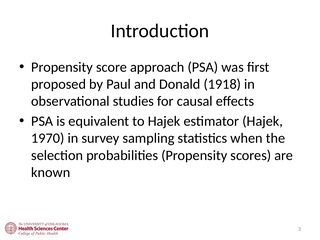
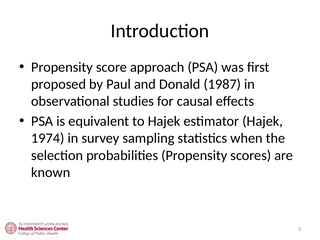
1918: 1918 -> 1987 (222, 84)
1970: 1970 -> 1974 (48, 138)
